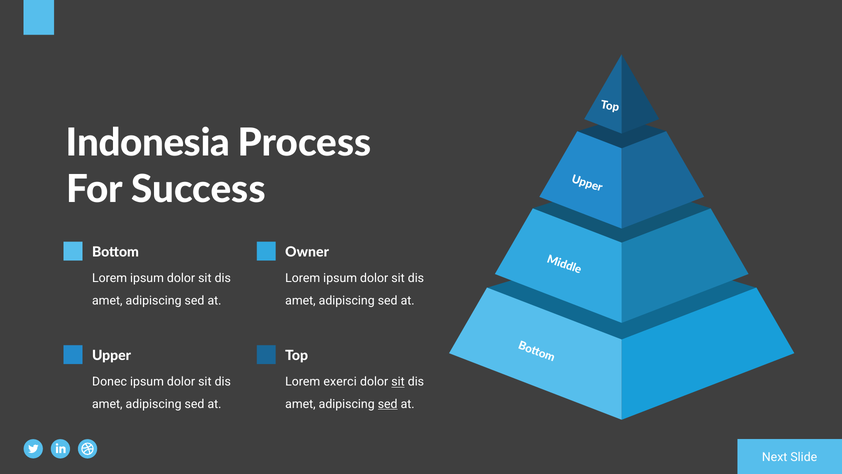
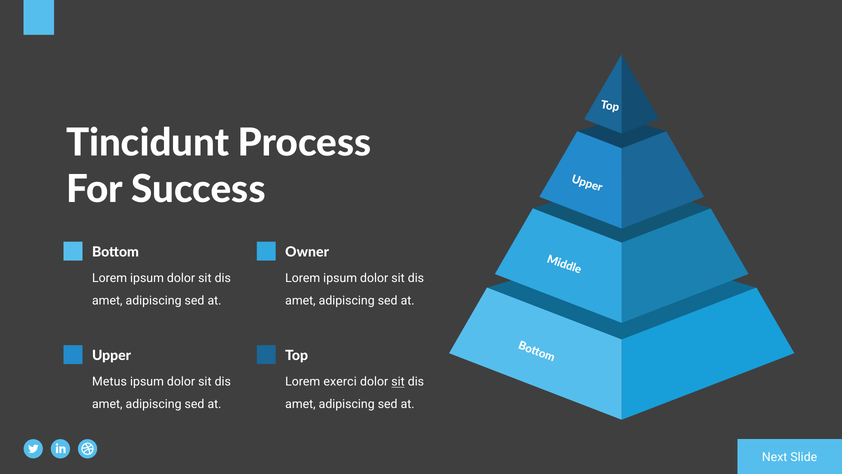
Indonesia: Indonesia -> Tincidunt (148, 143)
Donec: Donec -> Metus (110, 382)
sed underline: present -> none (388, 404)
